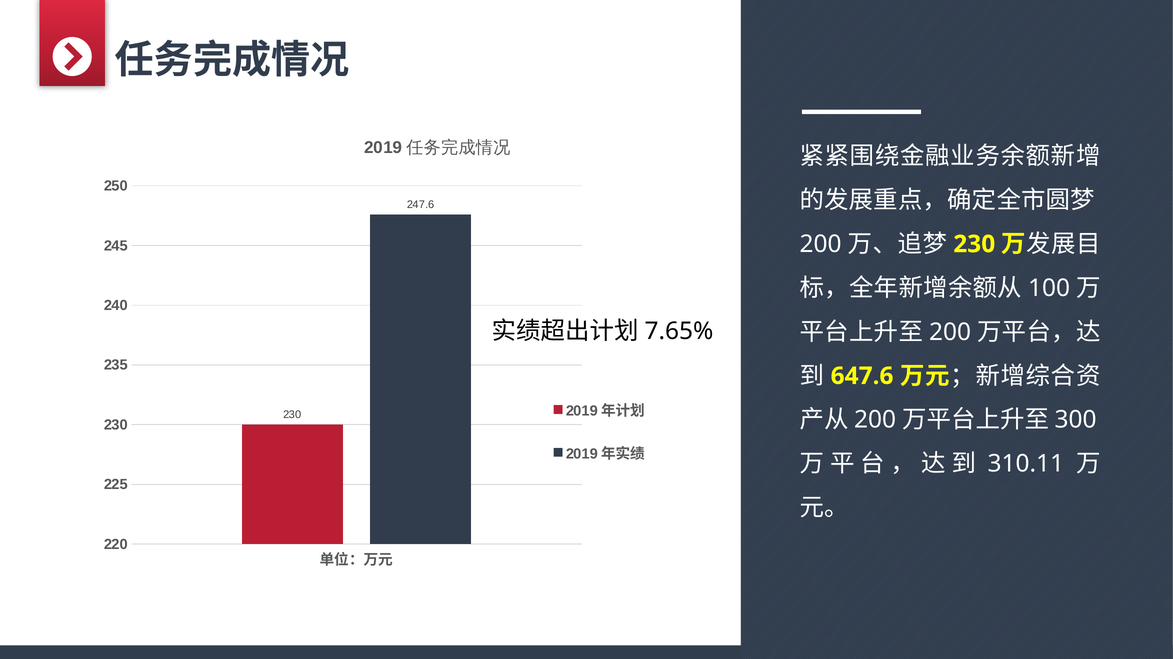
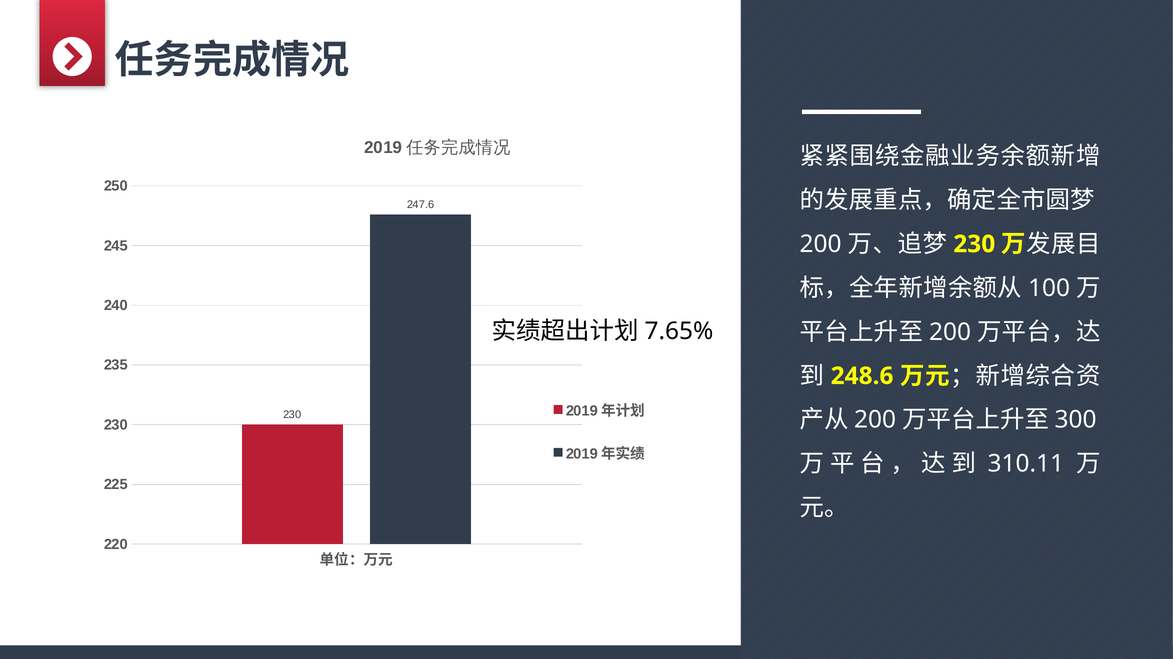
647.6: 647.6 -> 248.6 (862, 376)
